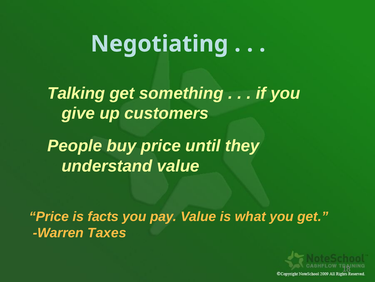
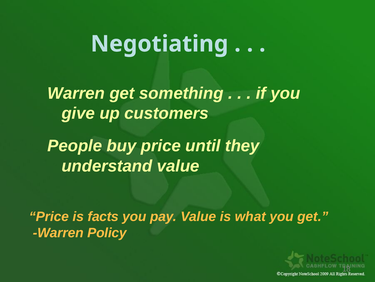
Talking: Talking -> Warren (76, 93)
Taxes: Taxes -> Policy (107, 232)
